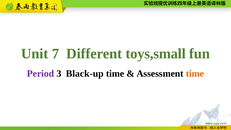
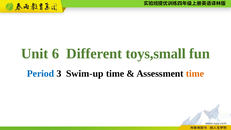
7: 7 -> 6 (55, 54)
Period colour: purple -> blue (41, 74)
Black-up: Black-up -> Swim-up (85, 74)
